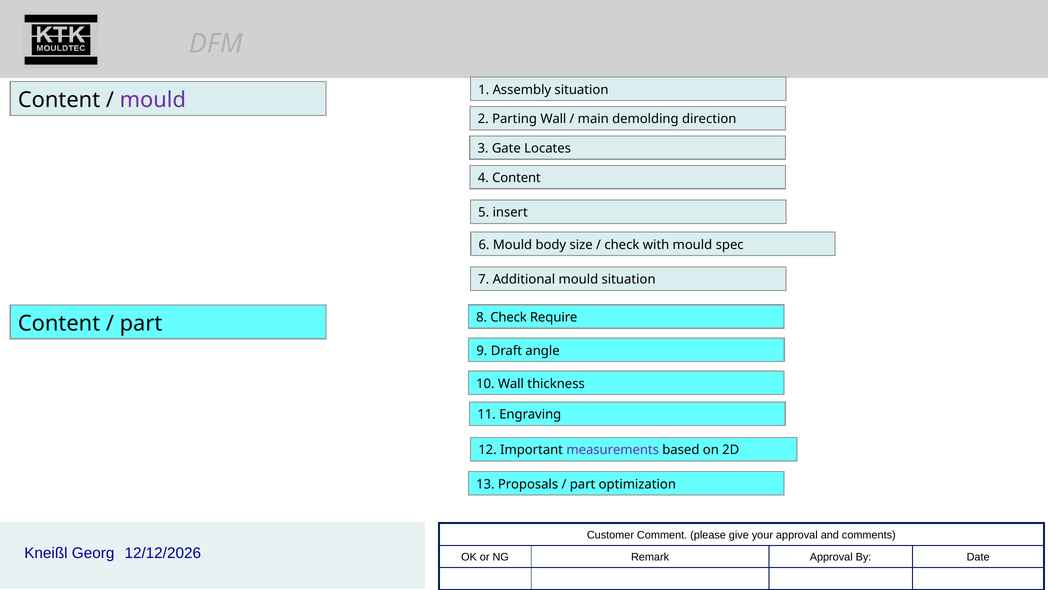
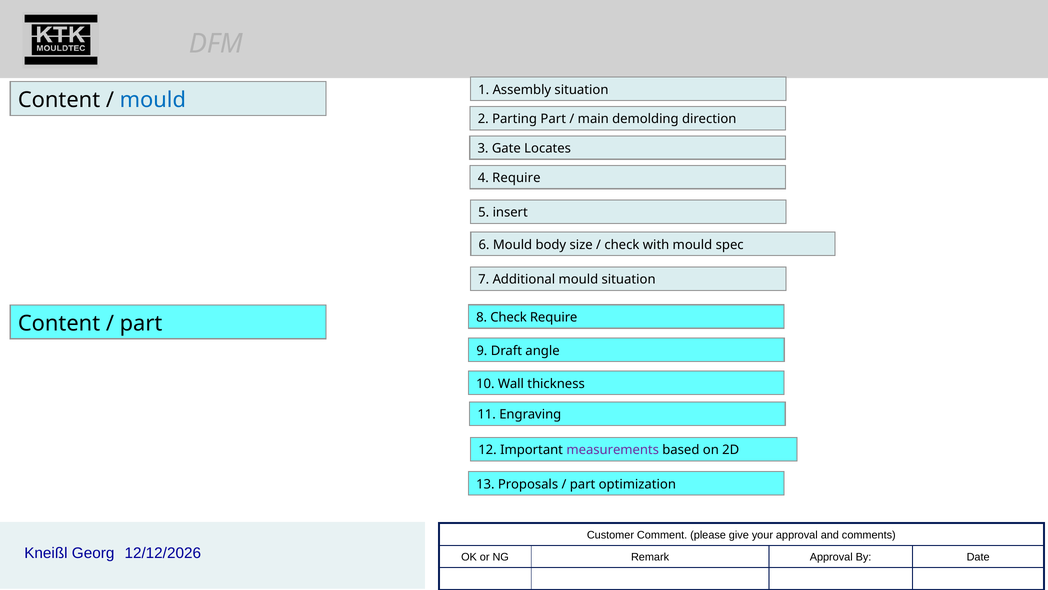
mould colour: purple -> blue (153, 100)
Parting Wall: Wall -> Part (553, 119)
4 Content: Content -> Require (516, 178)
